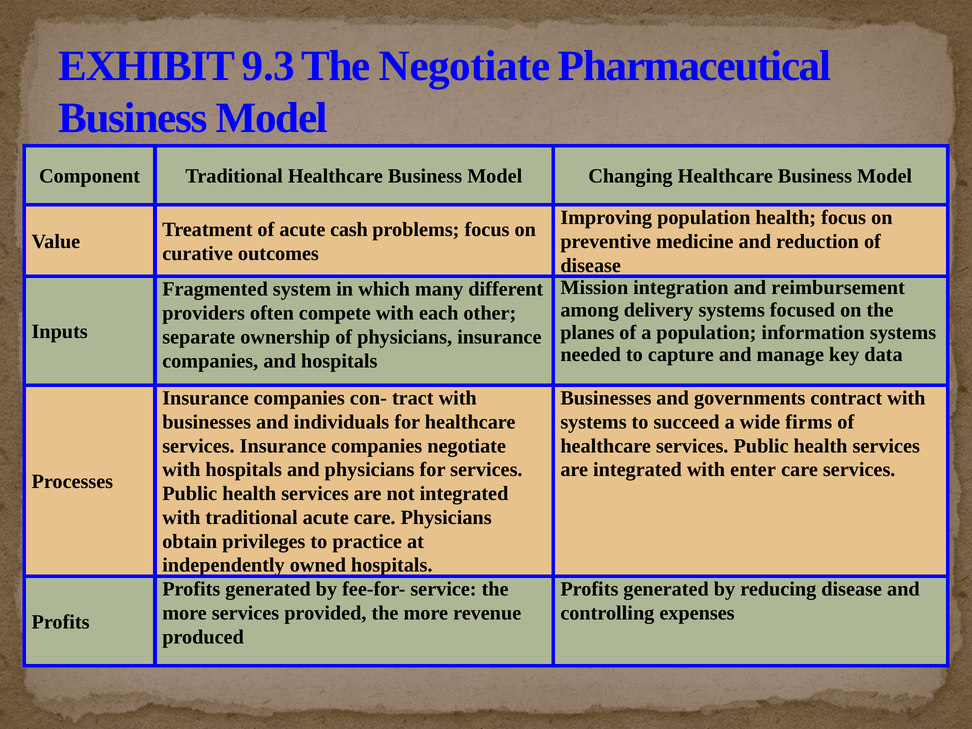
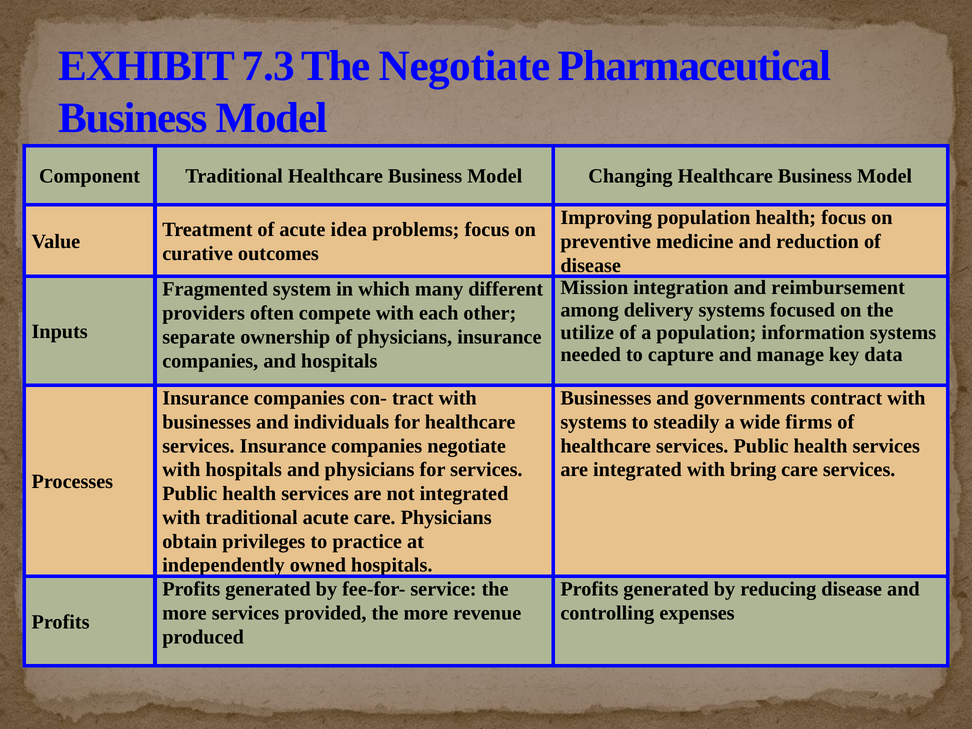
9.3: 9.3 -> 7.3 (268, 66)
cash: cash -> idea (349, 230)
planes: planes -> utilize (587, 332)
succeed: succeed -> steadily (687, 422)
enter: enter -> bring (753, 470)
